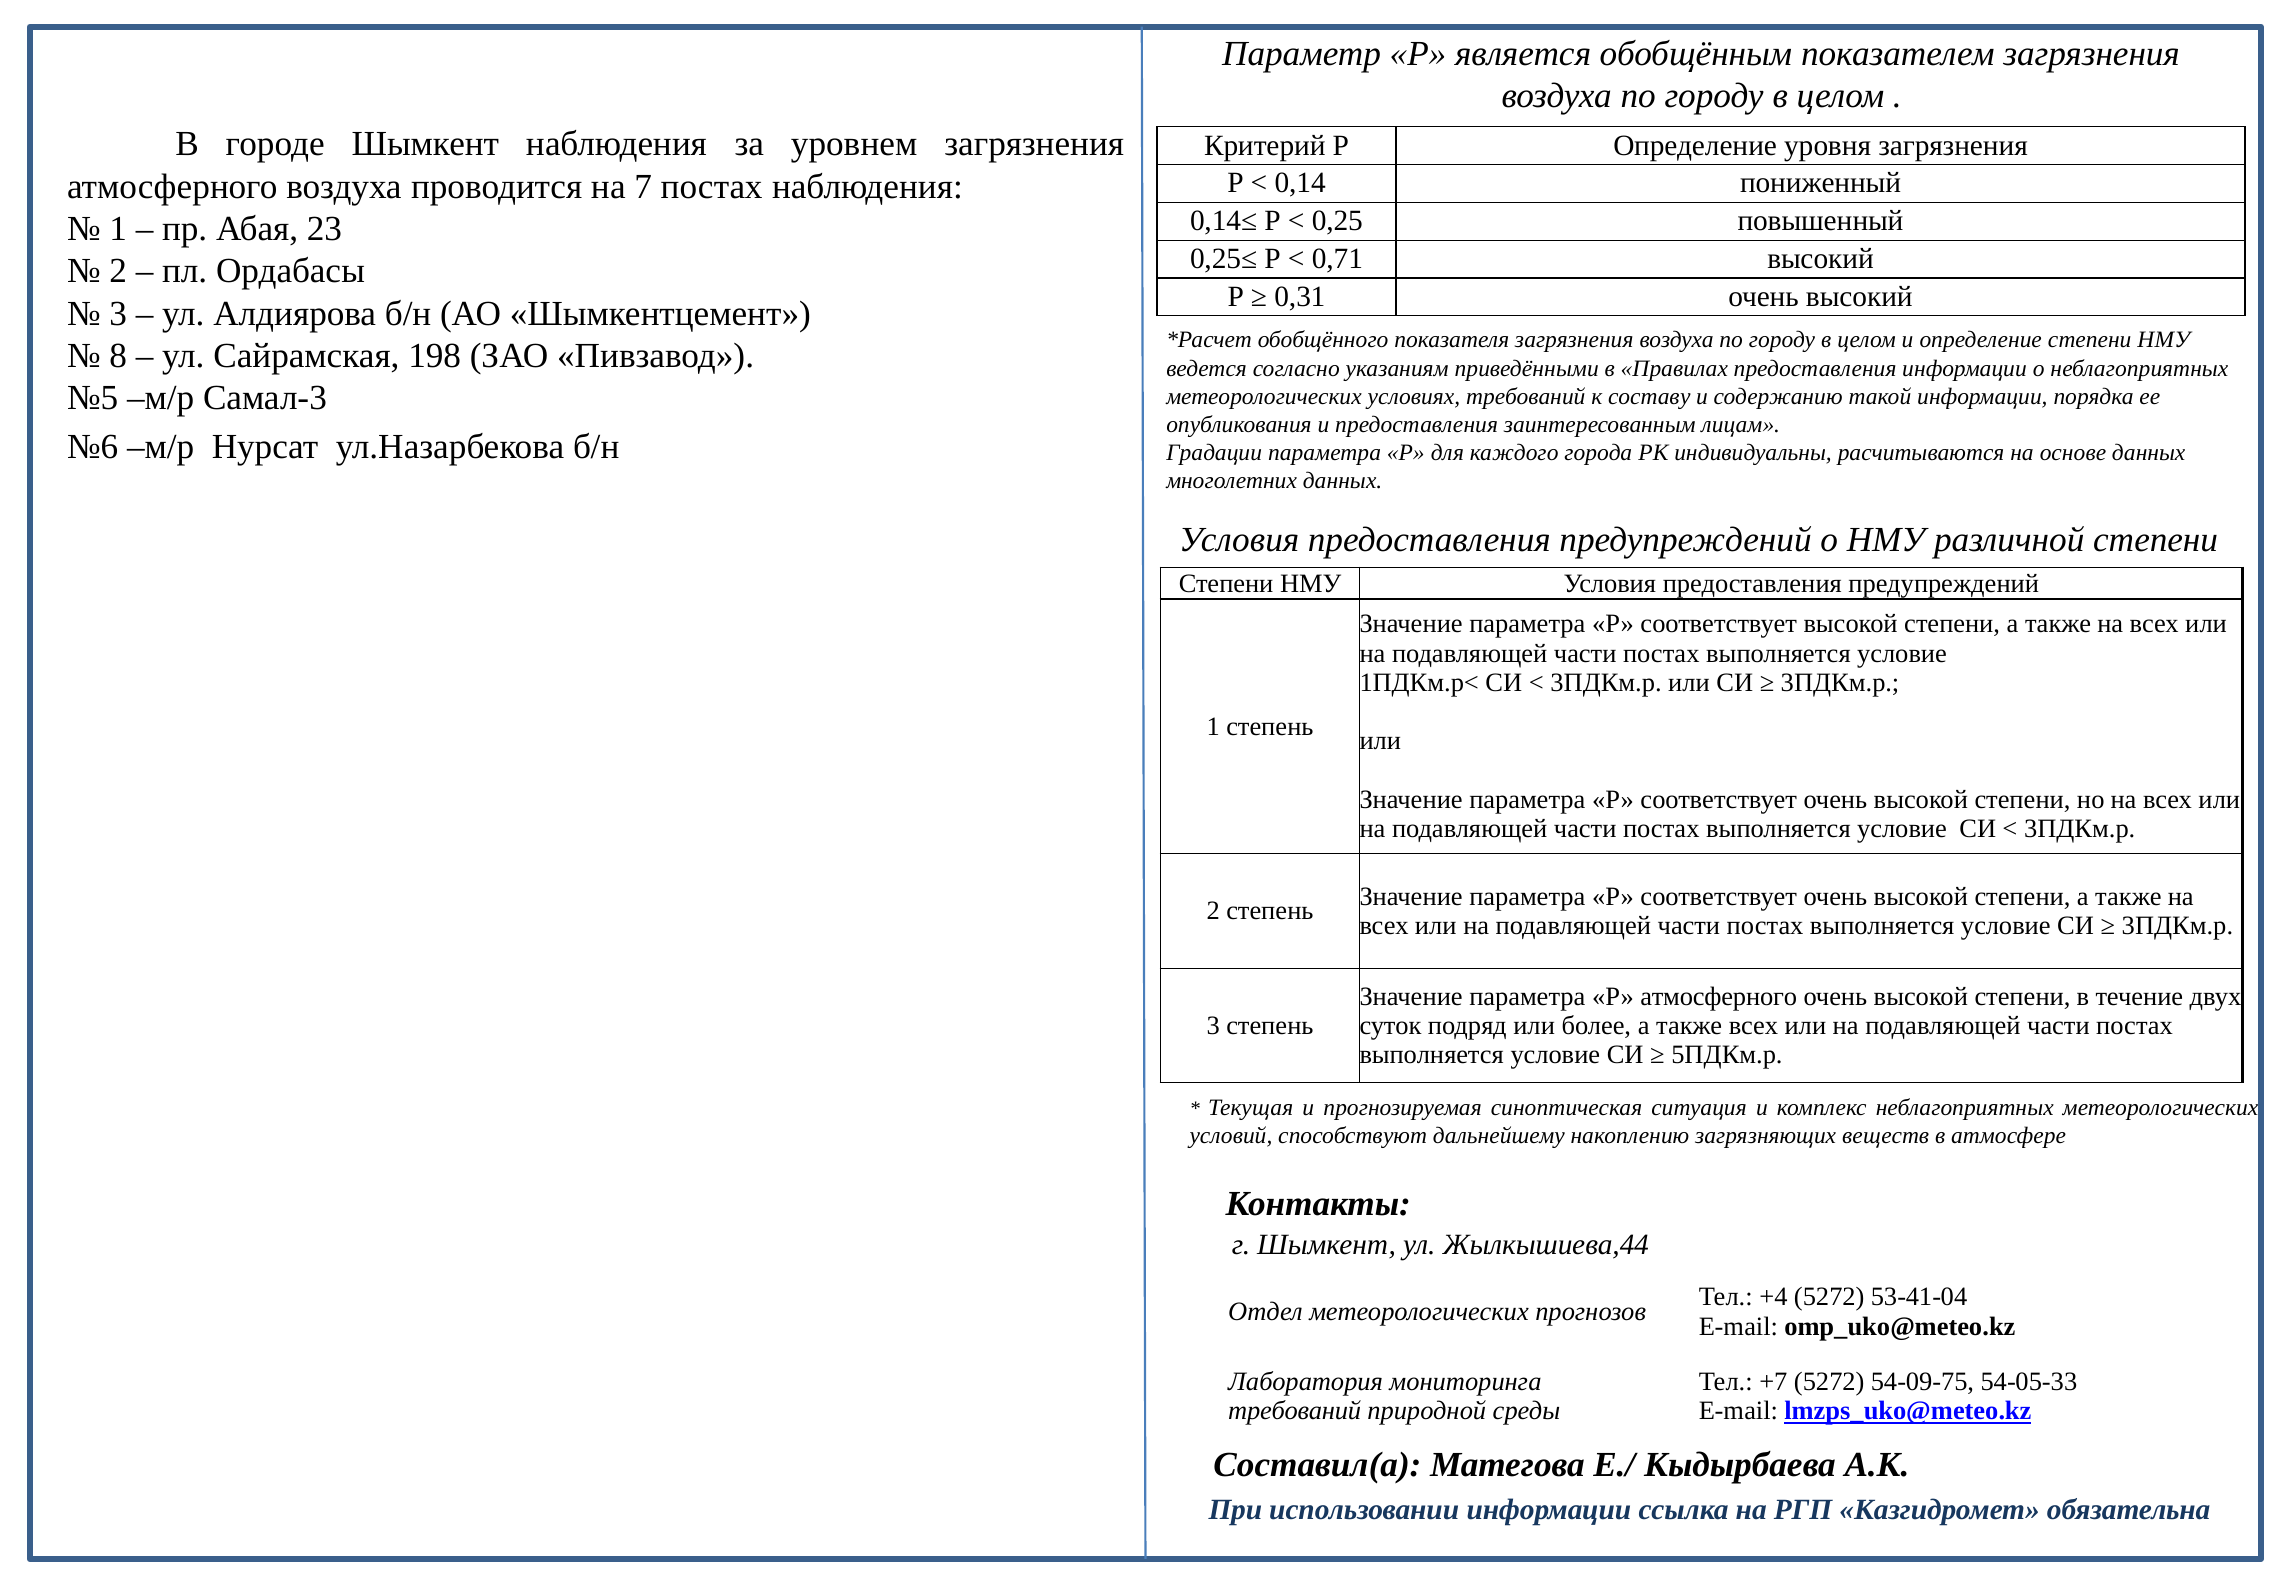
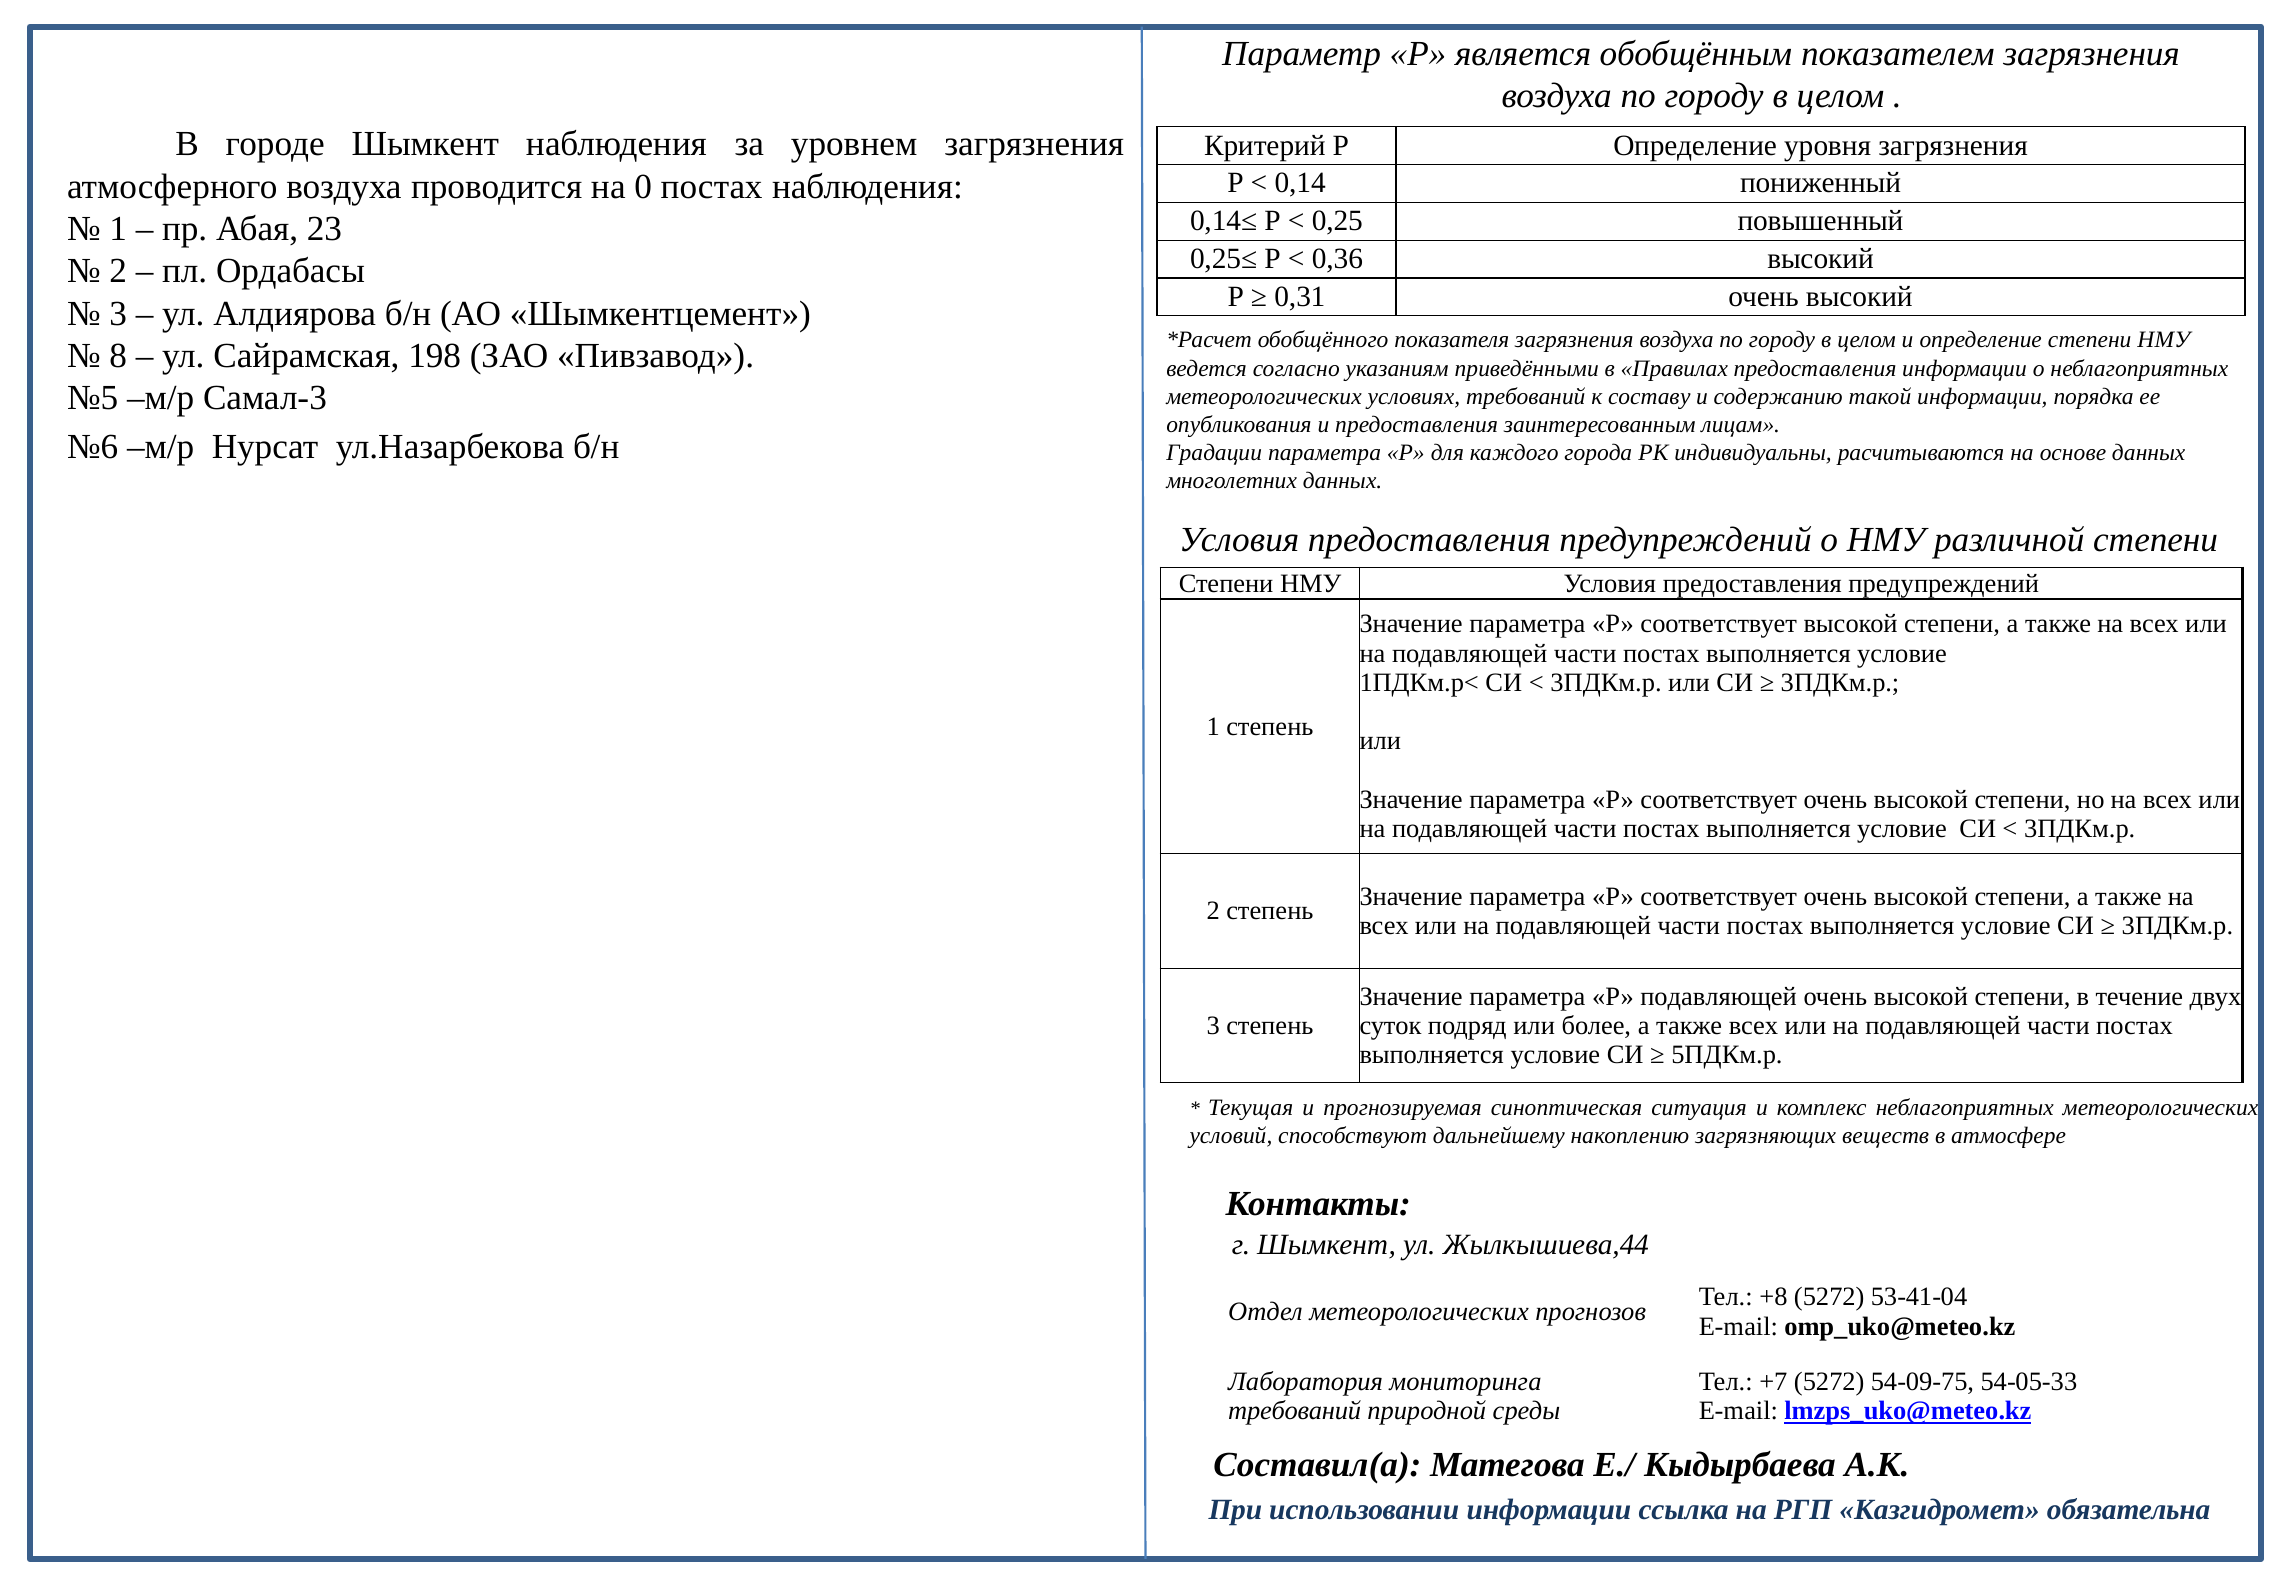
7: 7 -> 0 (643, 187)
0,71: 0,71 -> 0,36 (1337, 259)
Р атмосферного: атмосферного -> подавляющей (1719, 996)
+4: +4 -> +8 (1773, 1297)
